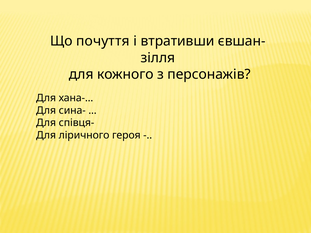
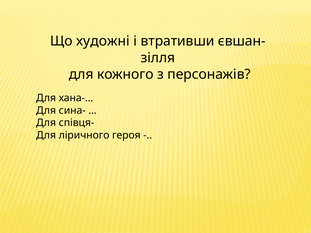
почуття: почуття -> художні (103, 41)
